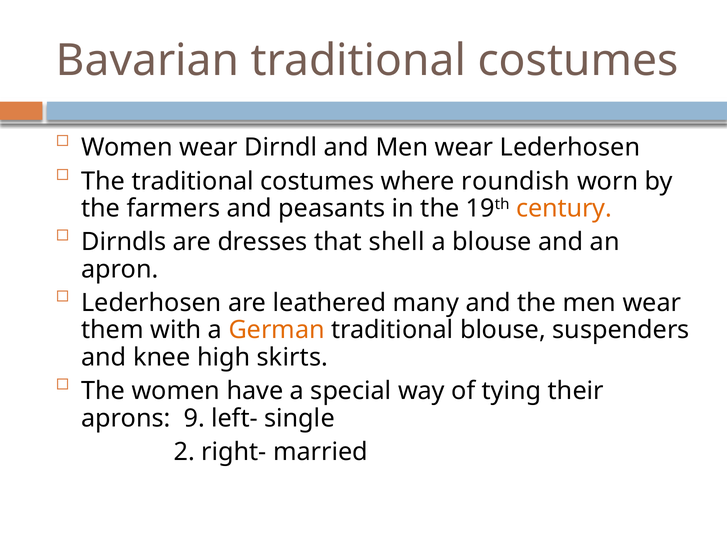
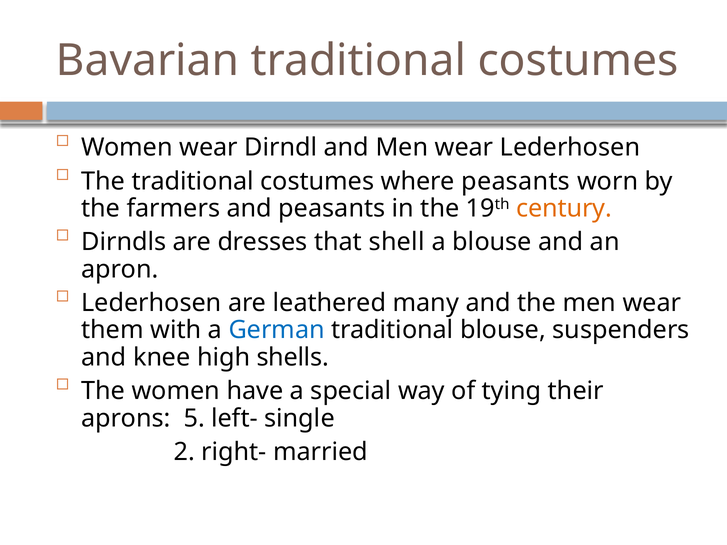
where roundish: roundish -> peasants (516, 181)
German colour: orange -> blue (277, 330)
skirts: skirts -> shells (293, 358)
9: 9 -> 5 (194, 418)
